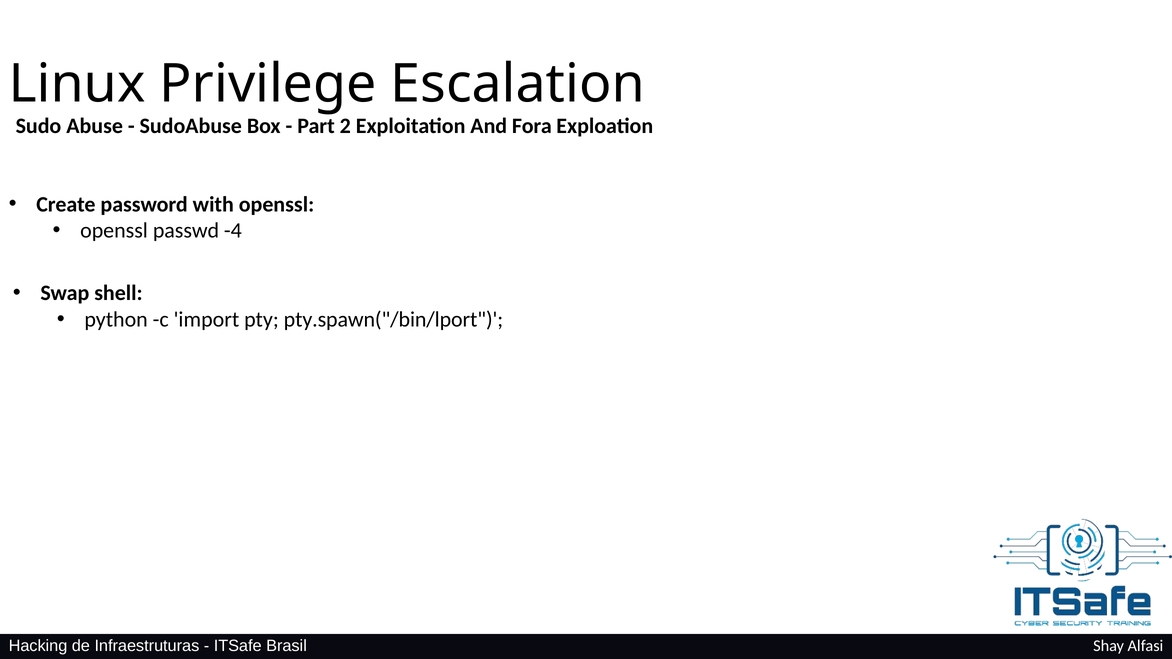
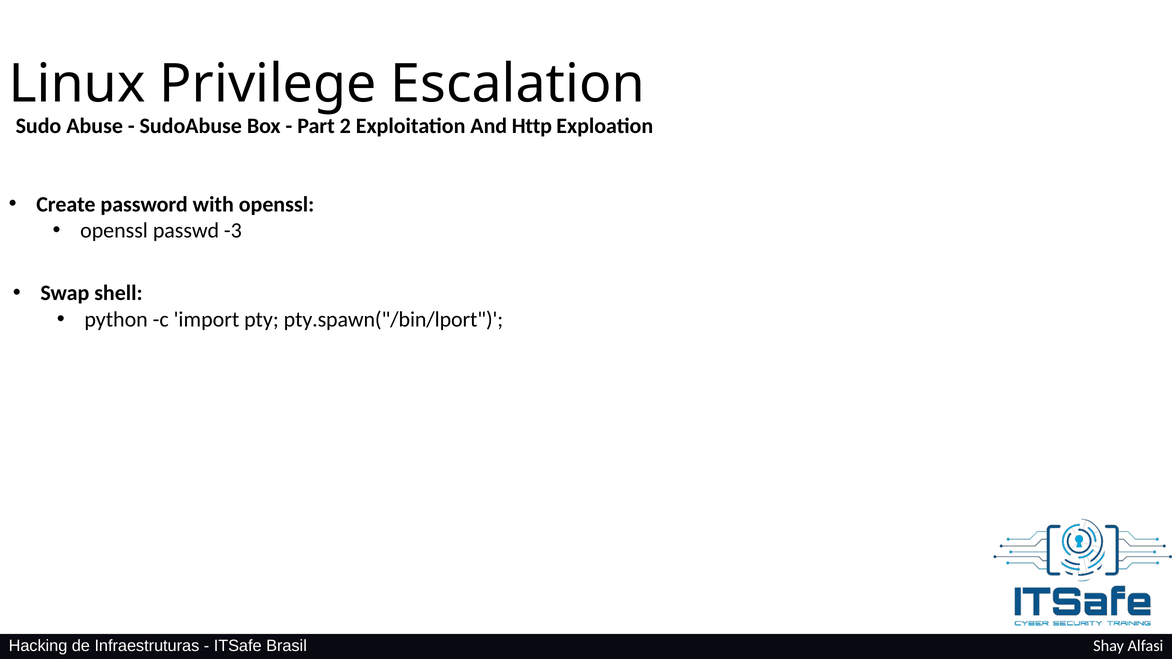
Fora: Fora -> Http (532, 126)
-4: -4 -> -3 (233, 231)
